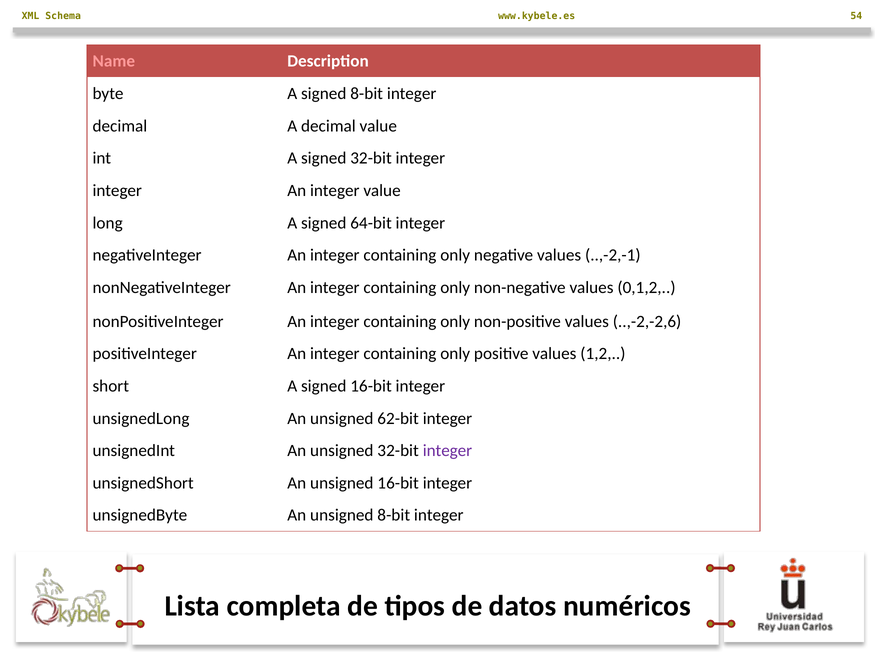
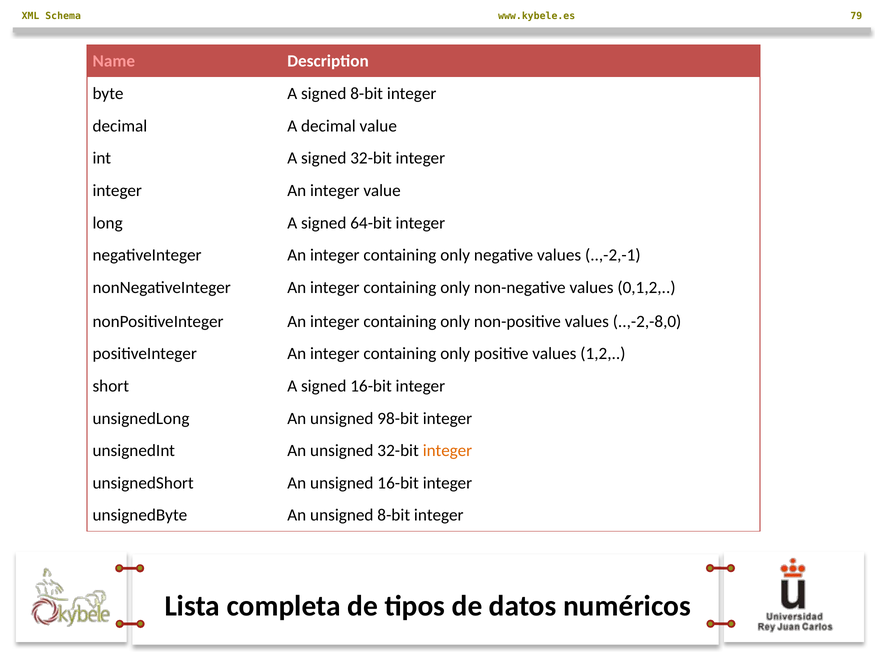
54: 54 -> 79 (856, 16)
..,-2,-2,6: ..,-2,-2,6 -> ..,-2,-8,0 (647, 322)
62-bit: 62-bit -> 98-bit (398, 419)
integer colour: purple -> orange (447, 451)
